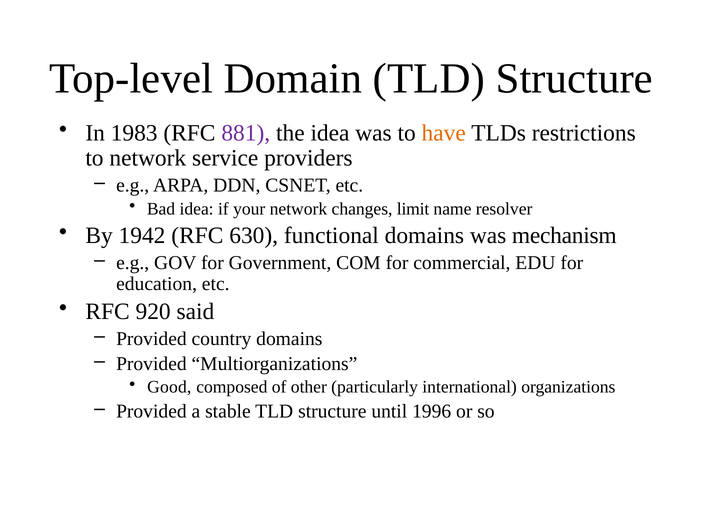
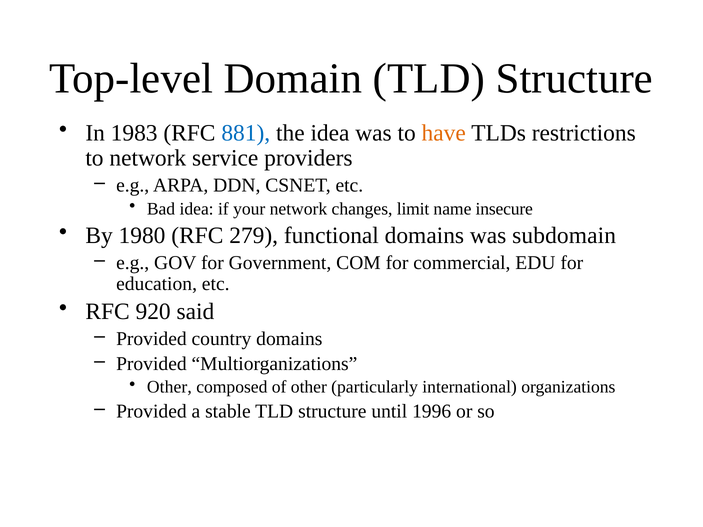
881 colour: purple -> blue (246, 133)
resolver: resolver -> insecure (504, 209)
1942: 1942 -> 1980 (142, 236)
630: 630 -> 279 (254, 236)
mechanism: mechanism -> subdomain (564, 236)
Good: Good -> Other (169, 387)
